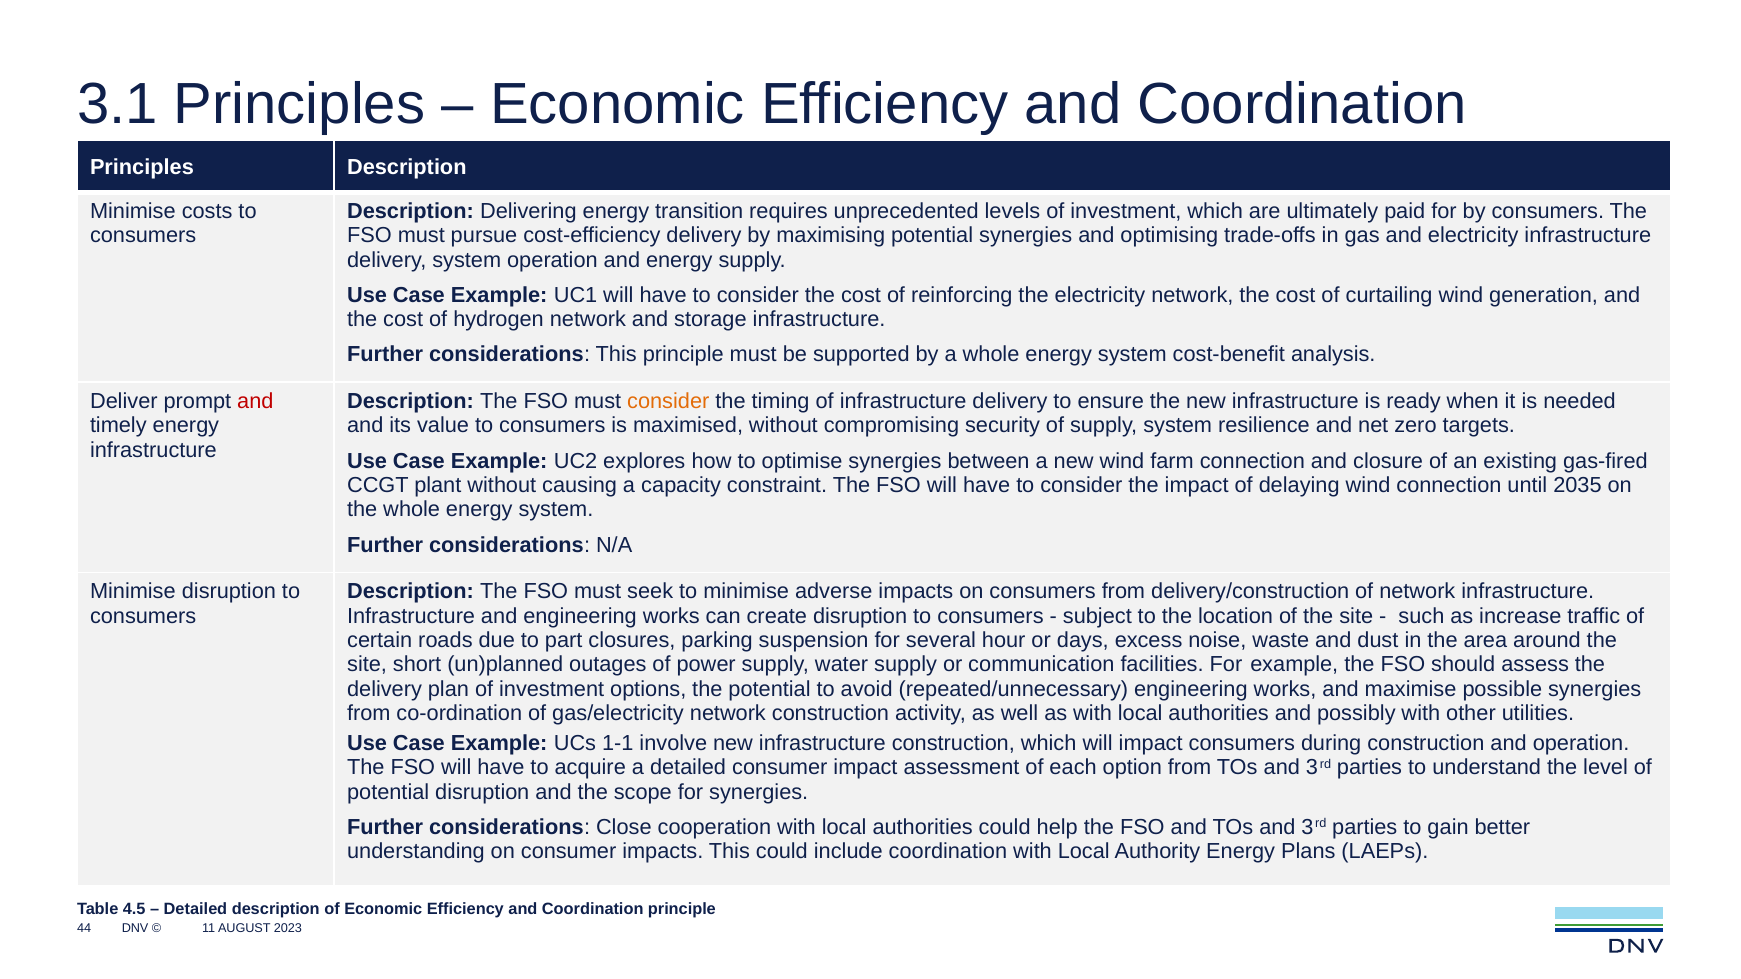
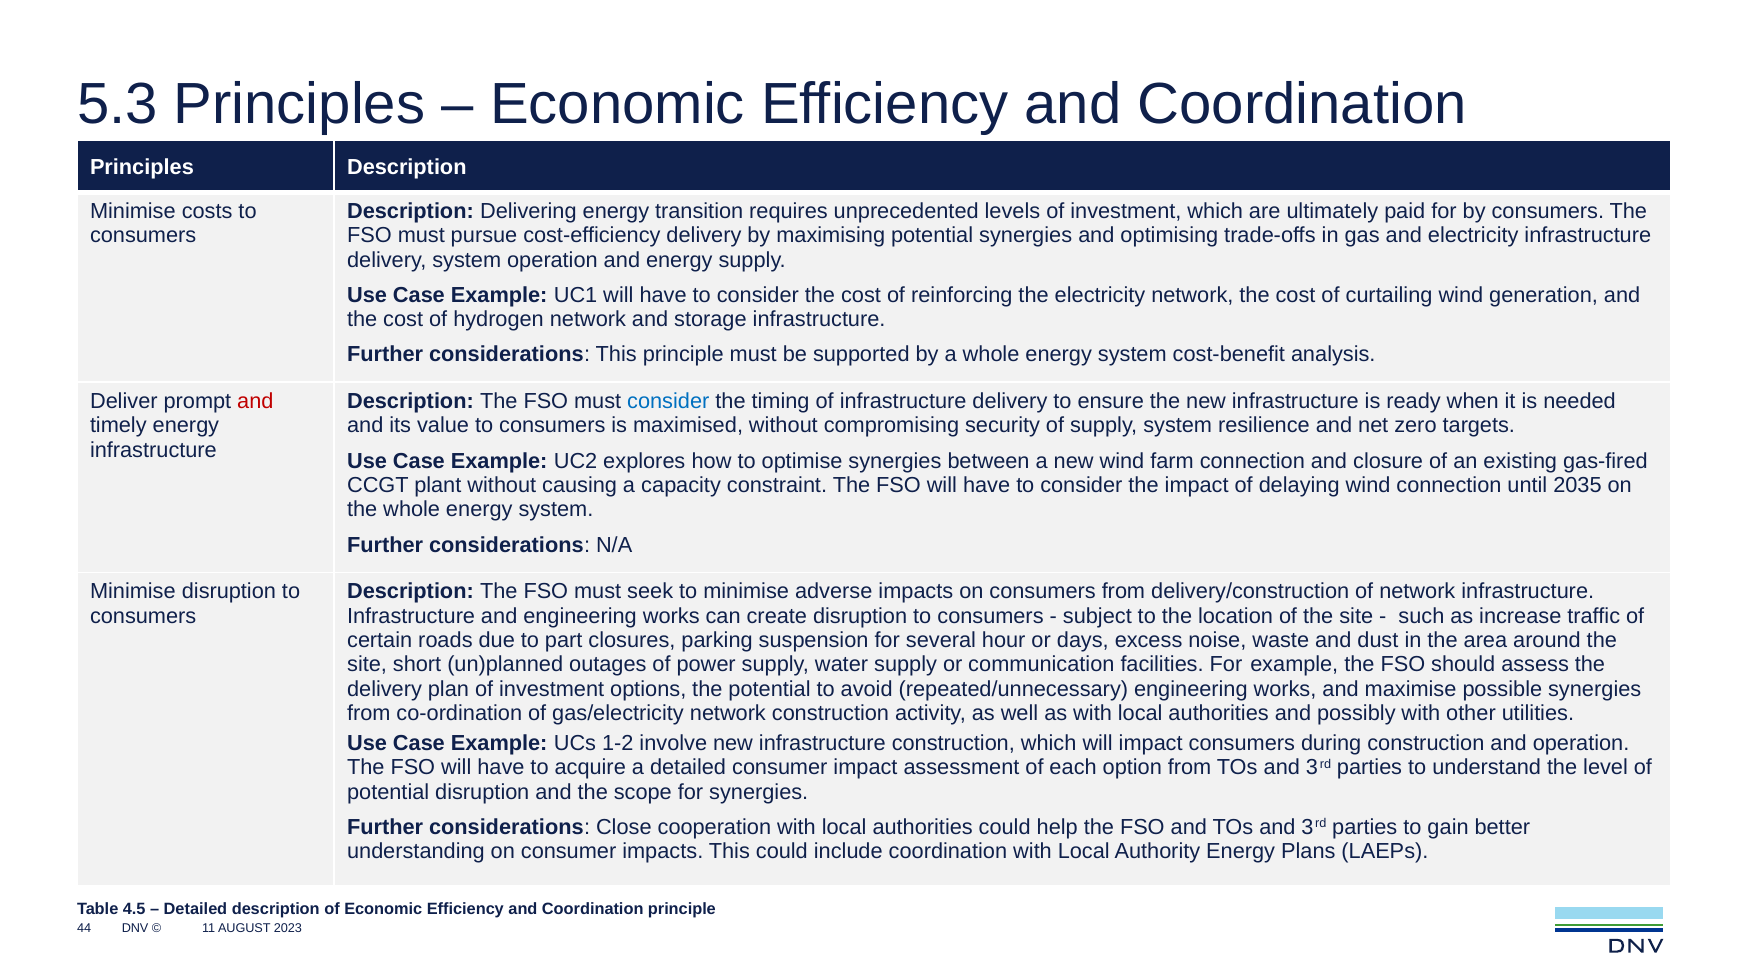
3.1: 3.1 -> 5.3 (117, 104)
consider colour: orange -> blue (668, 402)
1-1: 1-1 -> 1-2 (618, 743)
